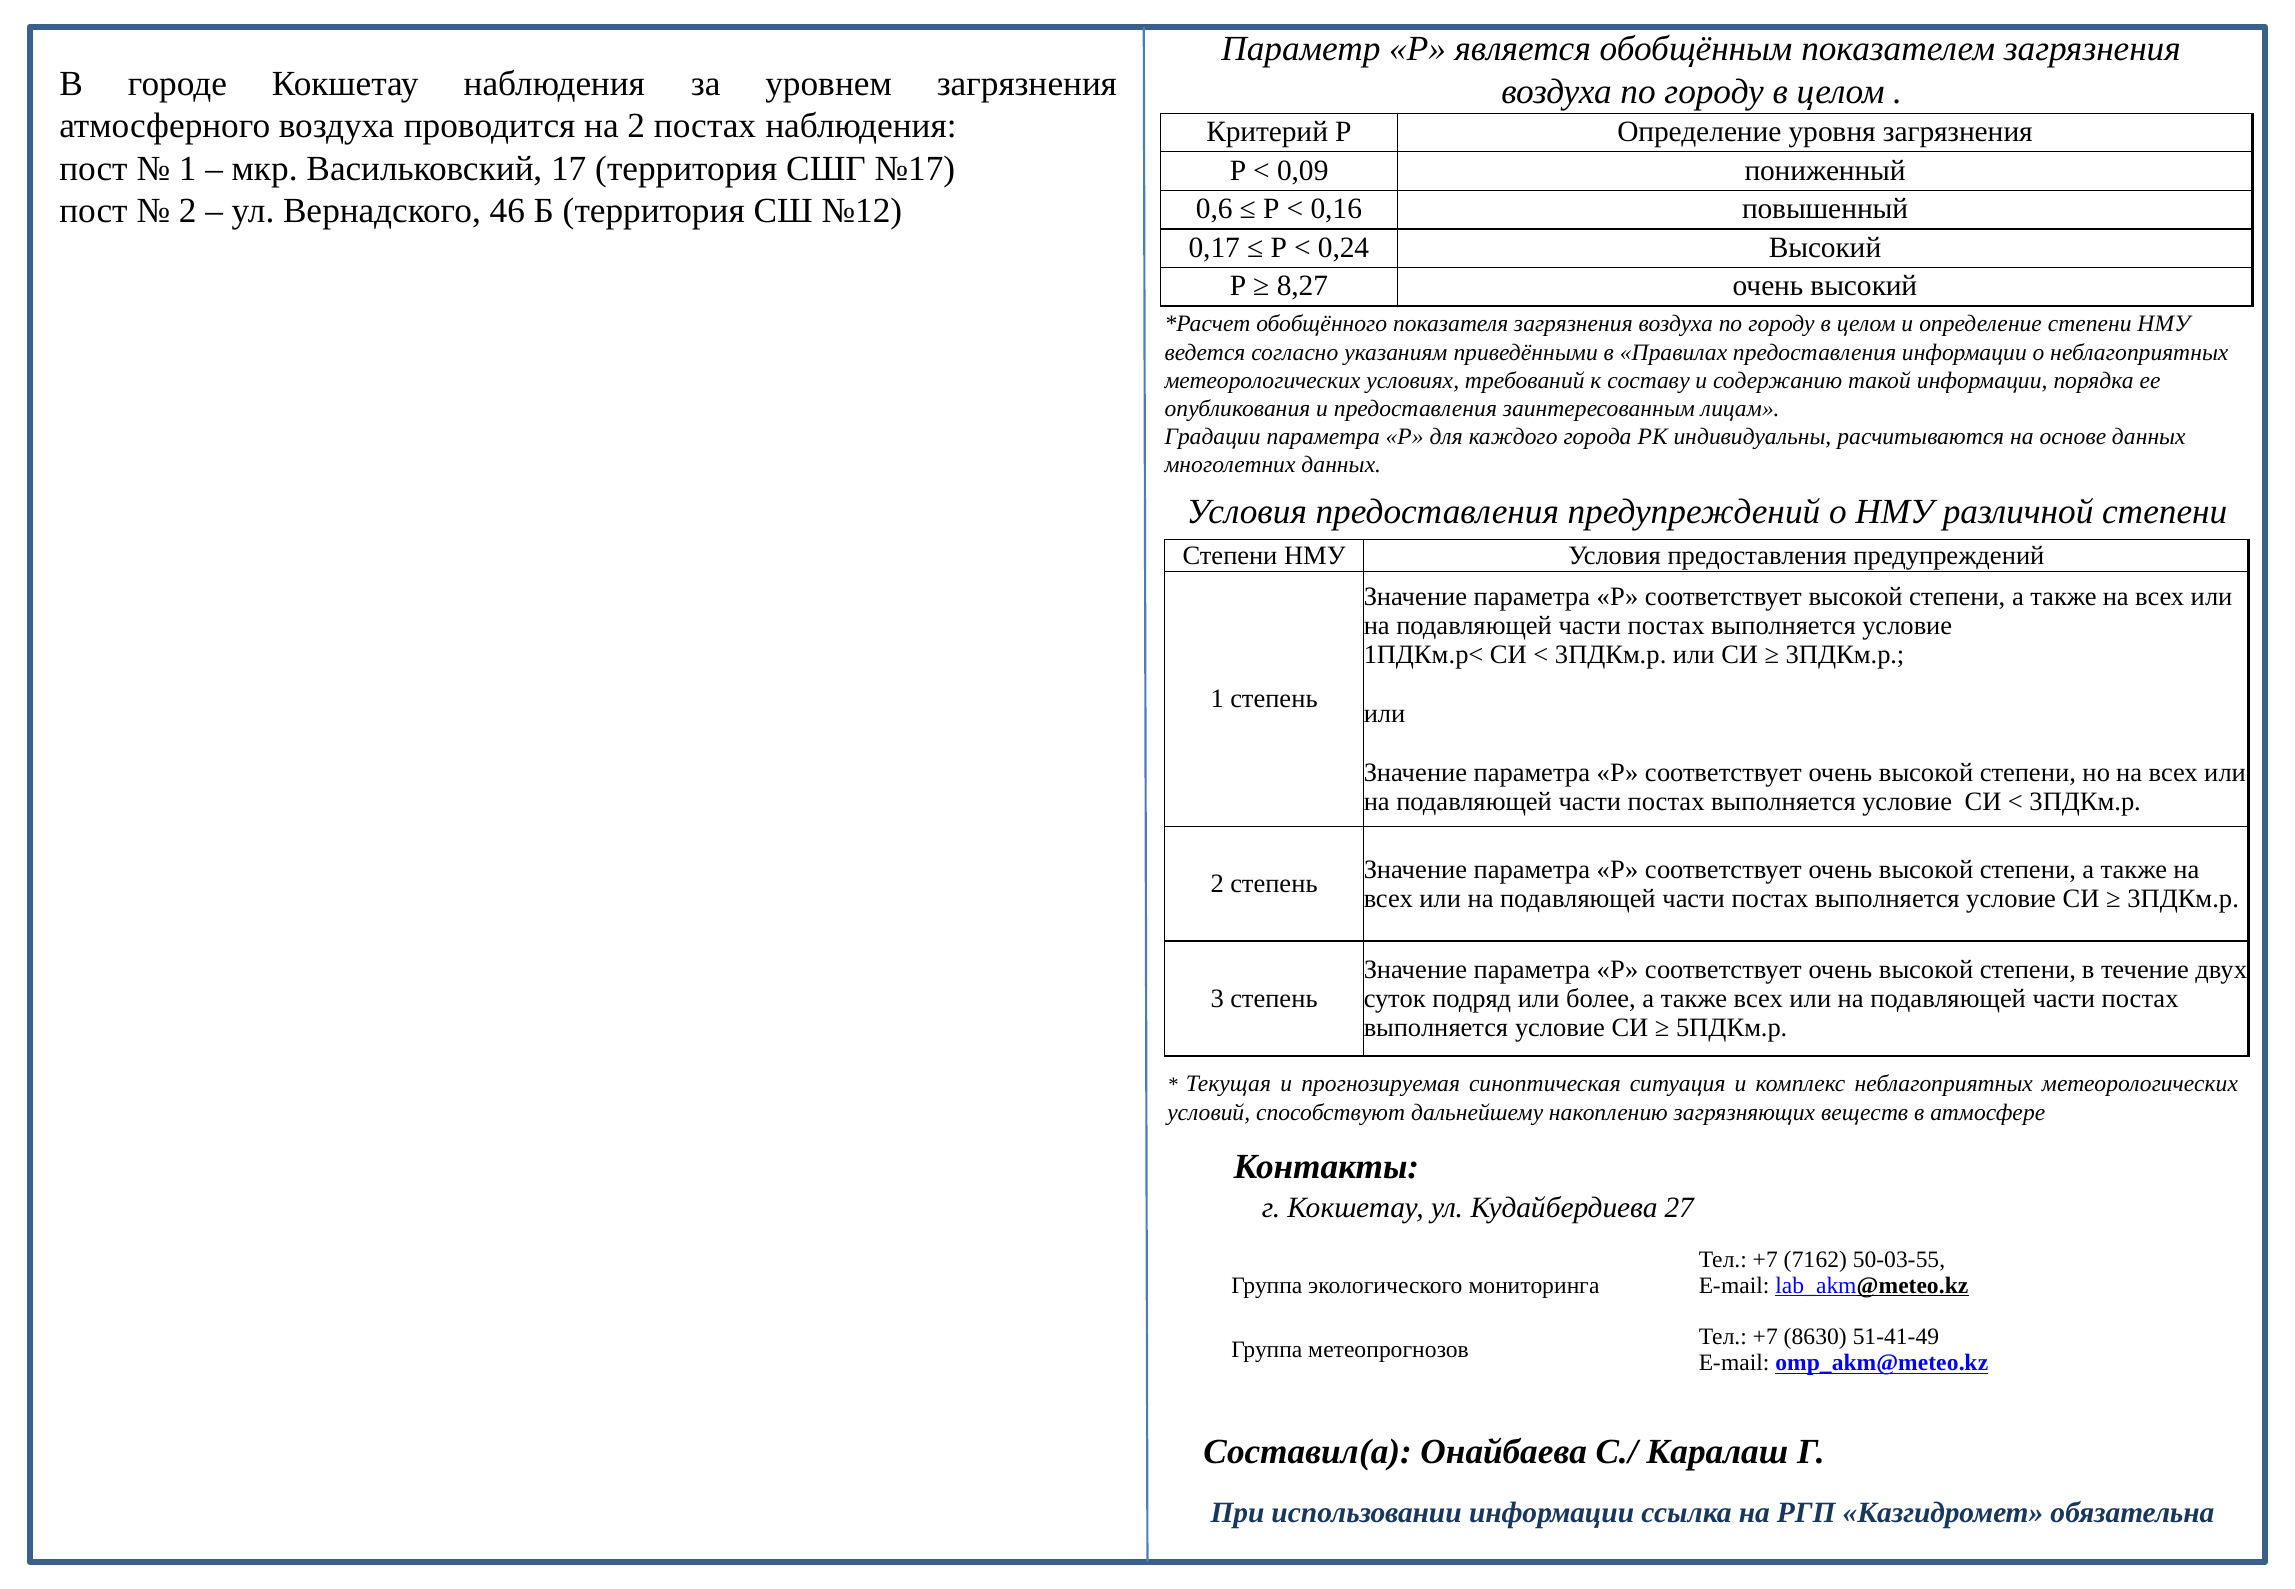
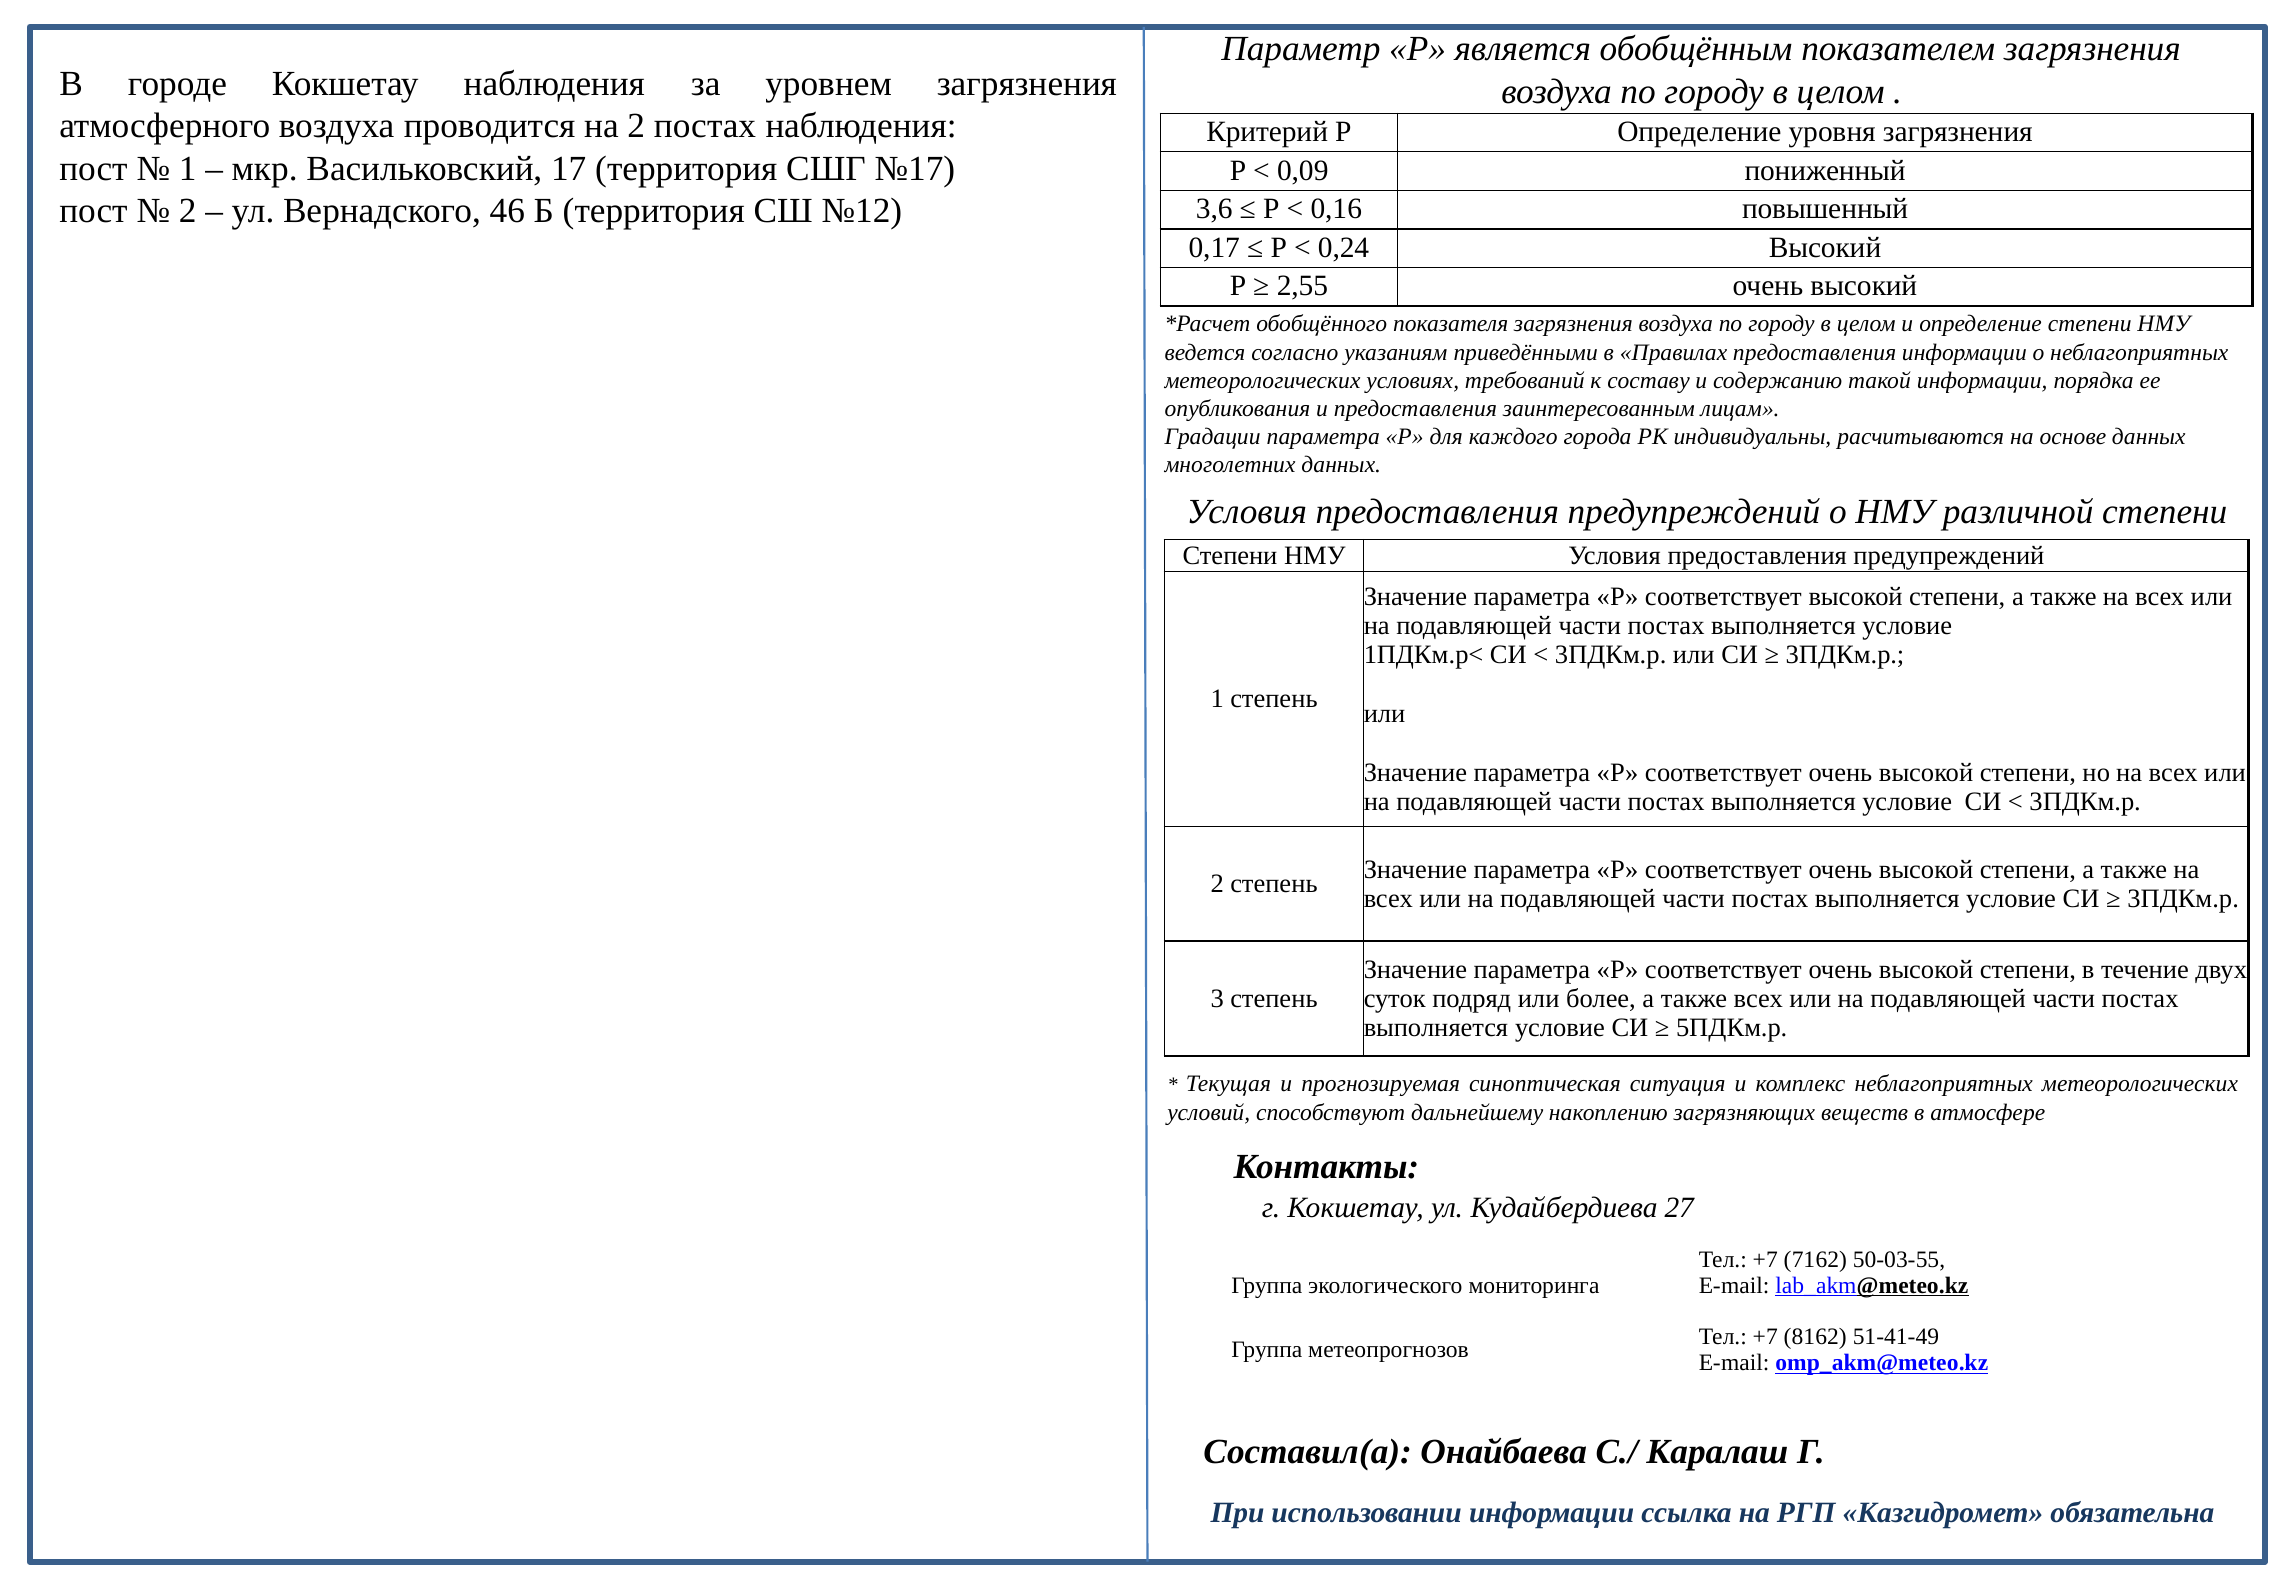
0,6: 0,6 -> 3,6 (1214, 209)
8,27: 8,27 -> 2,55 (1302, 286)
8630: 8630 -> 8162 (1815, 1337)
